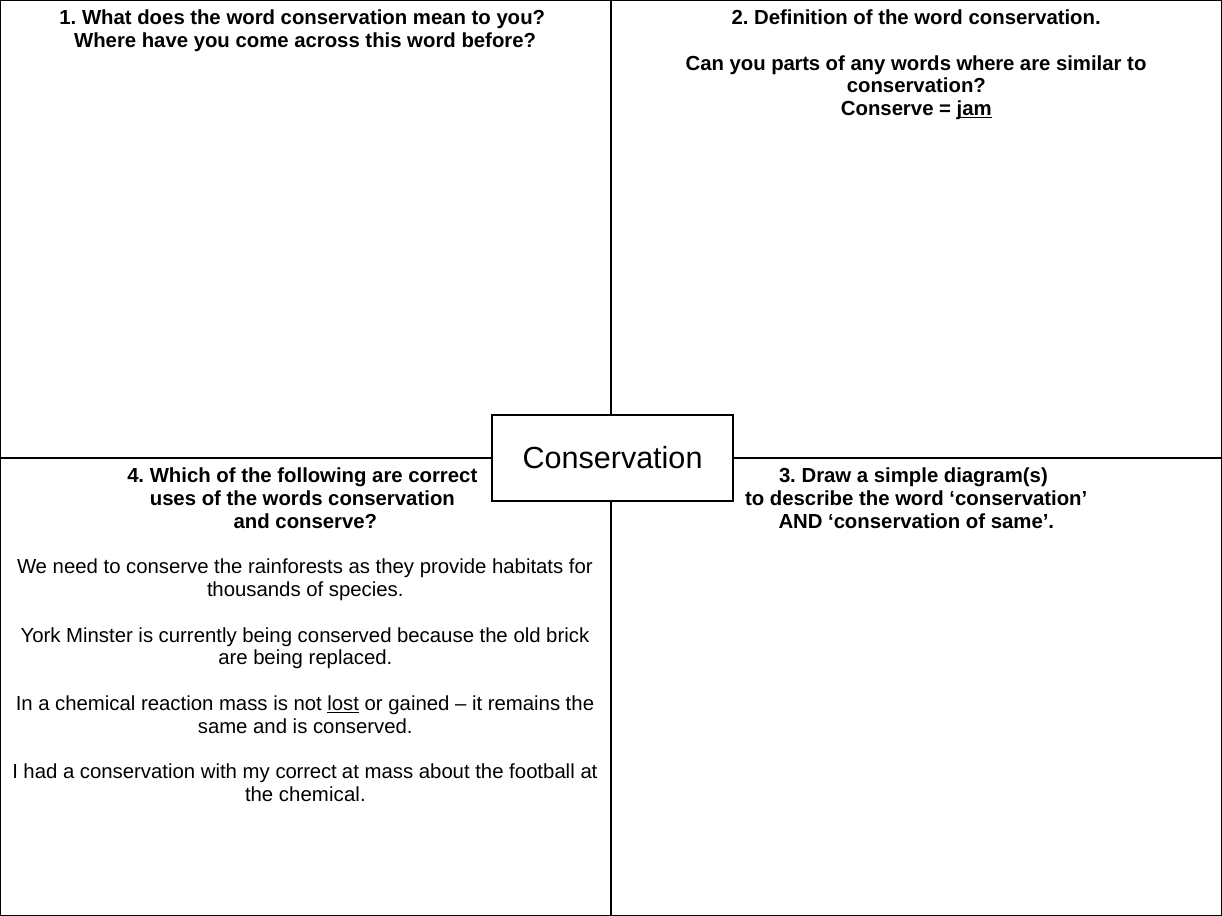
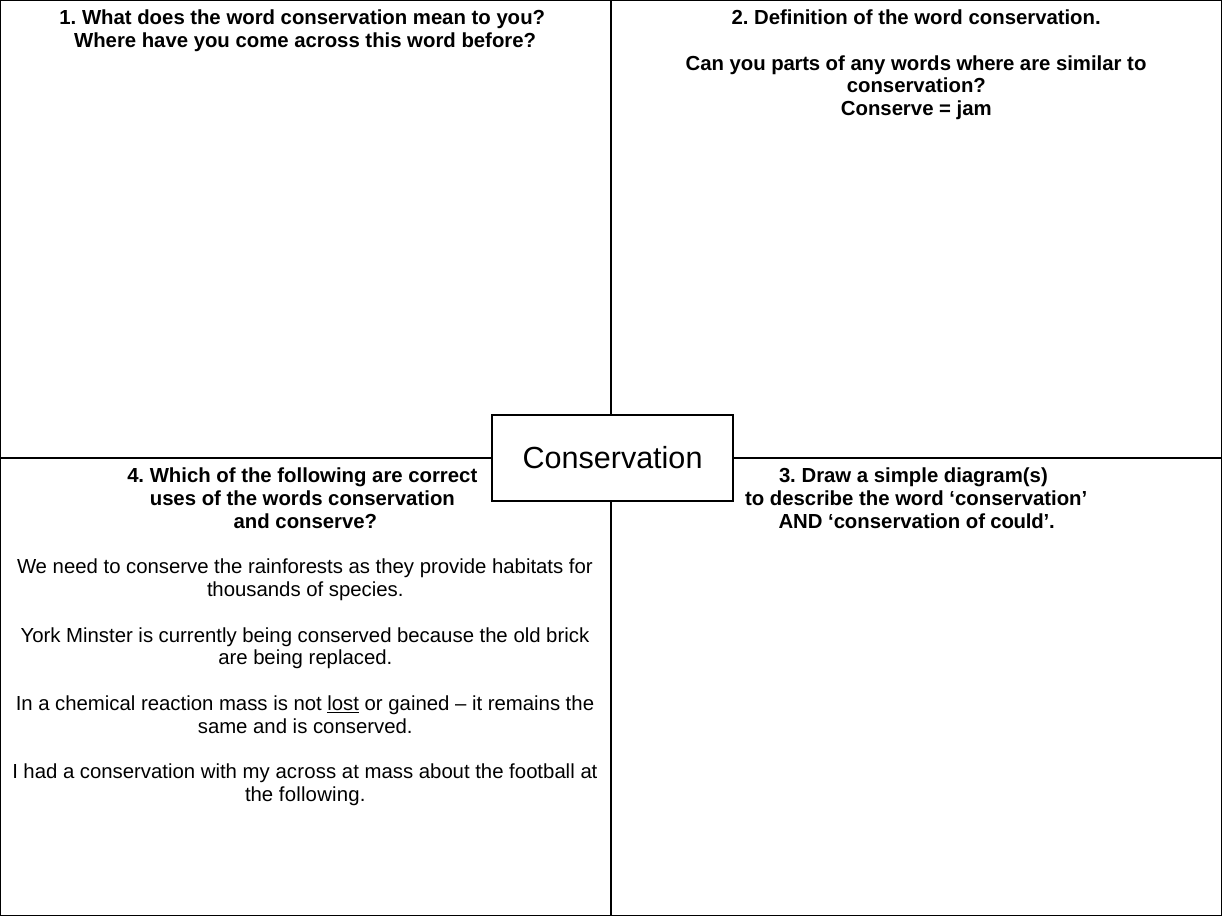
jam underline: present -> none (974, 109)
of same: same -> could (1023, 522)
my correct: correct -> across (306, 773)
chemical: chemical -> following (322, 795)
